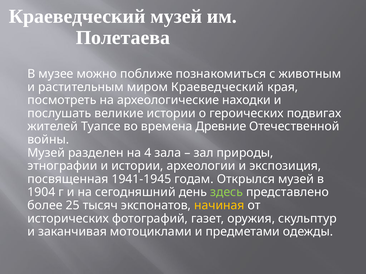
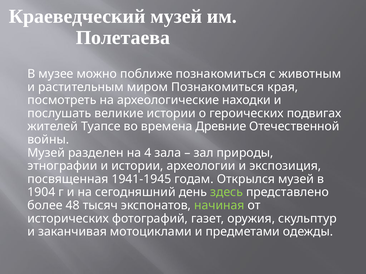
миром Краеведческий: Краеведческий -> Познакомиться (218, 87)
25: 25 -> 48 (73, 206)
начиная colour: yellow -> light green (219, 206)
